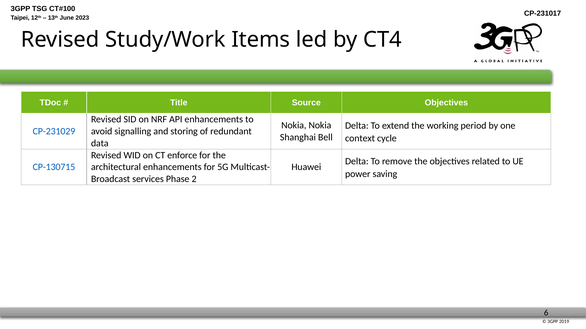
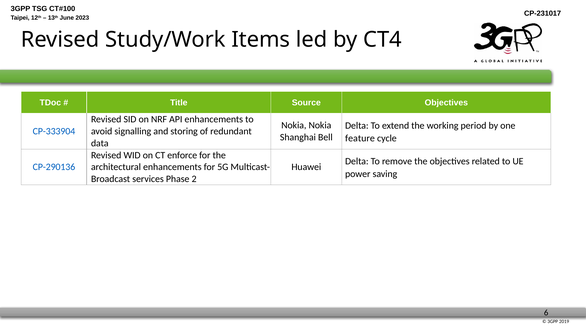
CP-231029: CP-231029 -> CP-333904 (54, 132)
context: context -> feature (360, 139)
CP-130715: CP-130715 -> CP-290136 (54, 167)
